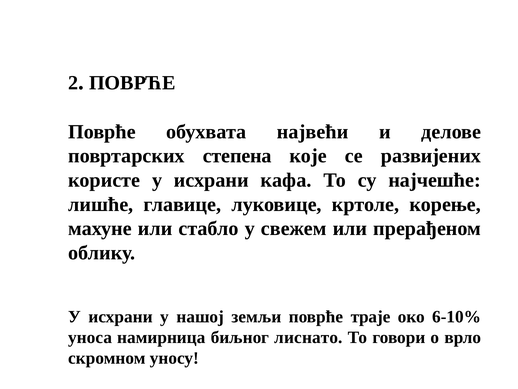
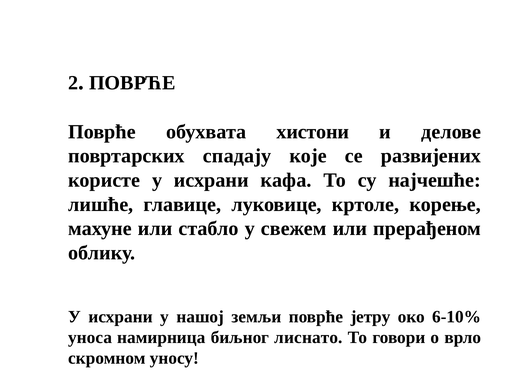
највећи: највећи -> хистони (313, 132)
степена: степена -> спадaју (237, 156)
траје: траје -> јетру (371, 316)
